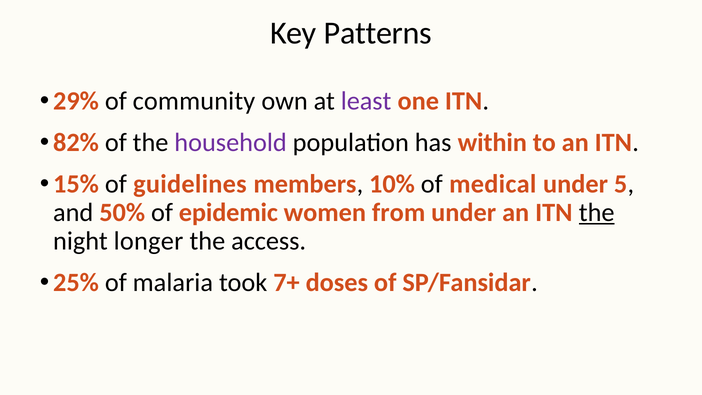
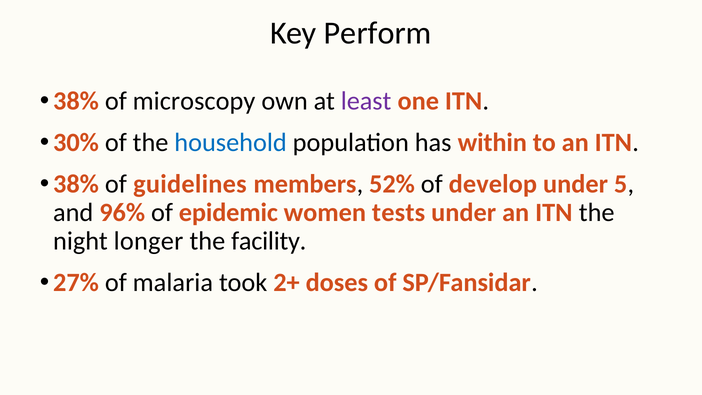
Patterns: Patterns -> Perform (378, 33)
29%: 29% -> 38% (76, 101)
community: community -> microscopy (194, 101)
82%: 82% -> 30% (76, 143)
household colour: purple -> blue (231, 143)
15%: 15% -> 38% (76, 184)
10%: 10% -> 52% (392, 184)
medical: medical -> develop (493, 184)
50%: 50% -> 96% (122, 213)
from: from -> tests (399, 213)
the underline: present -> none (597, 213)
access: access -> facility (269, 241)
25%: 25% -> 27% (76, 283)
7+: 7+ -> 2+ (286, 283)
